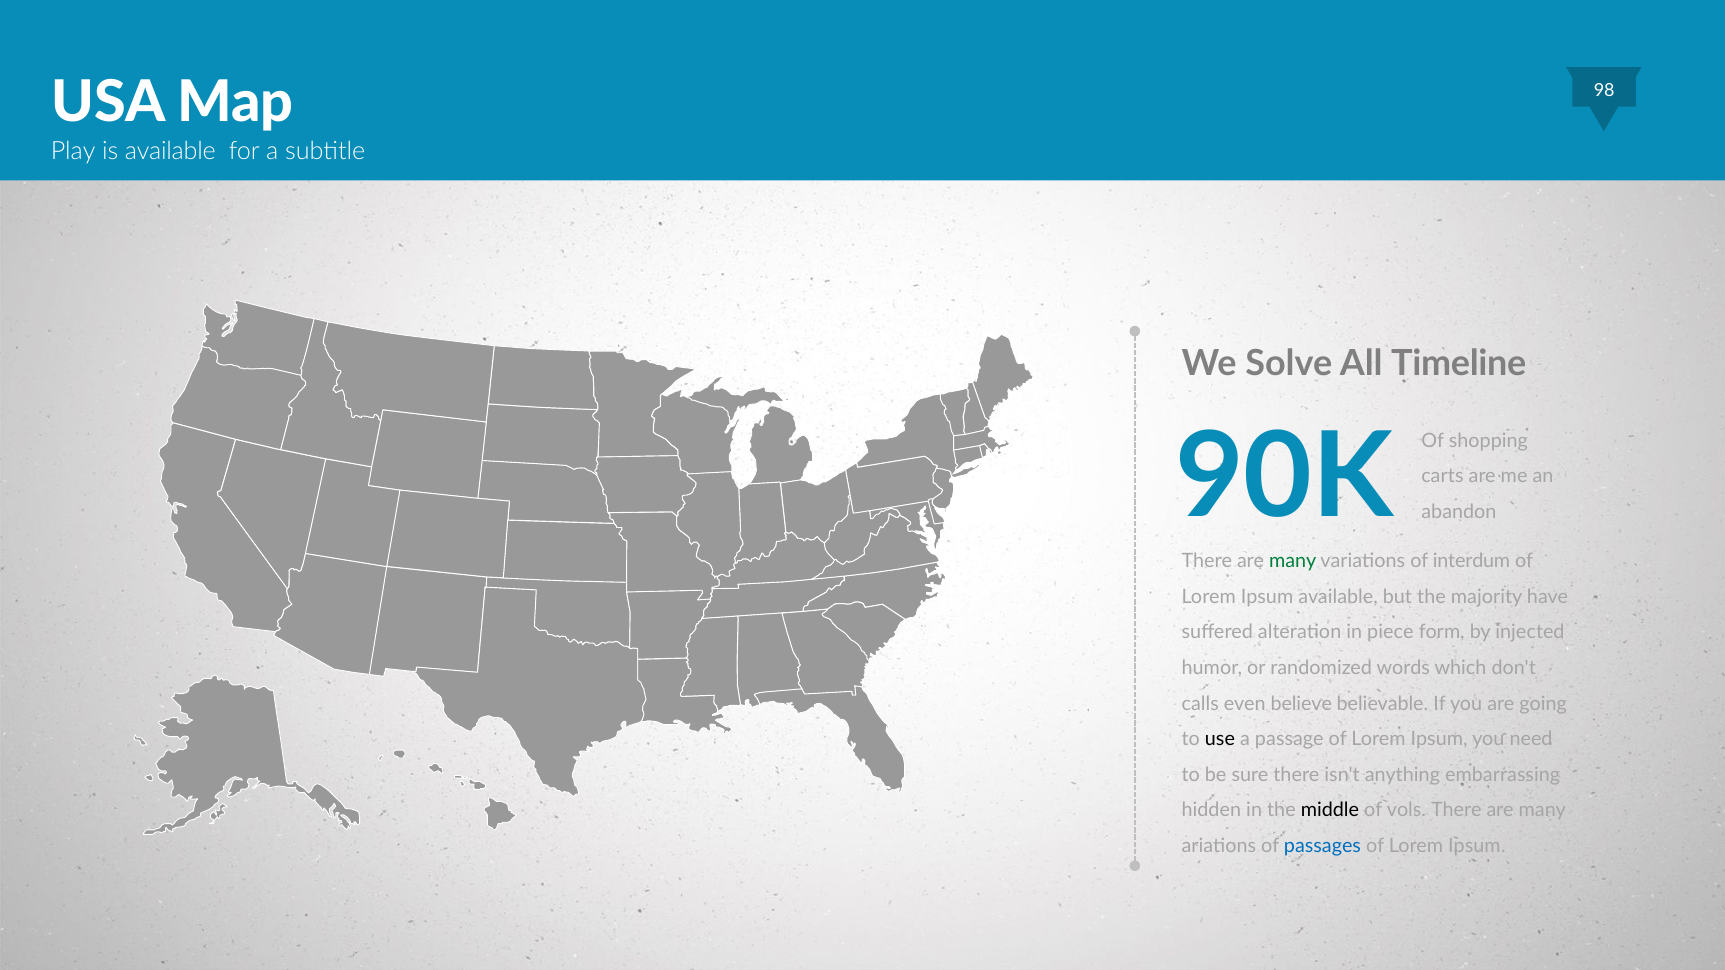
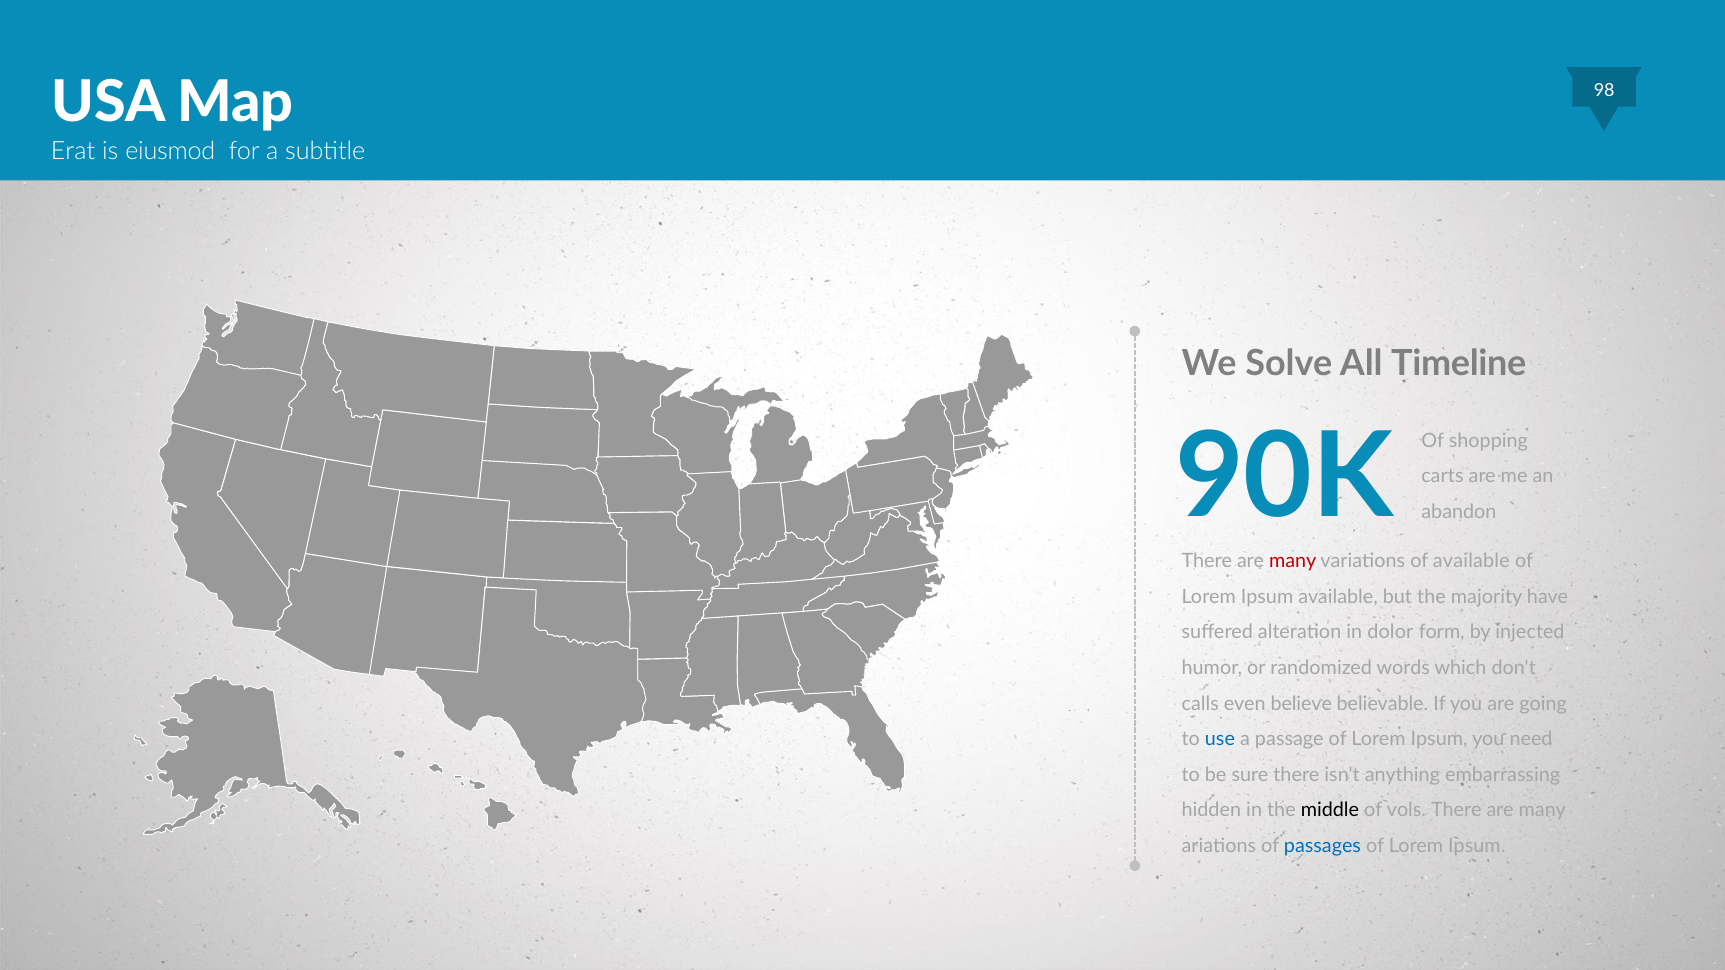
Play: Play -> Erat (73, 151)
is available: available -> eiusmod (170, 151)
many colour: green -> red (1293, 561)
of interdum: interdum -> available (1471, 561)
piece: piece -> dolor (1390, 633)
use colour: black -> blue (1220, 739)
